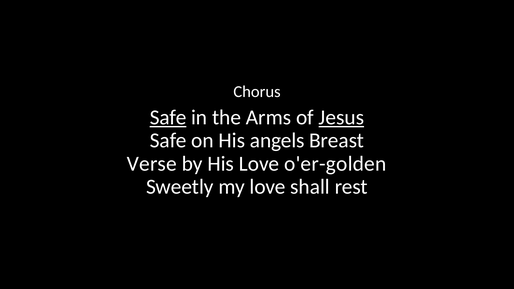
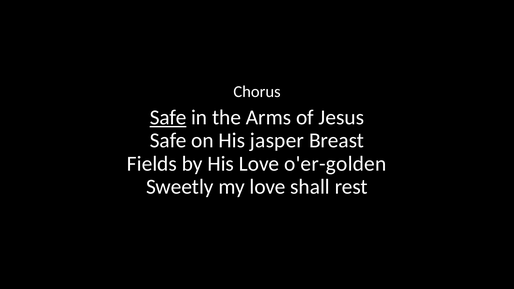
Jesus underline: present -> none (341, 118)
angels: angels -> jasper (277, 141)
Verse: Verse -> Fields (152, 164)
